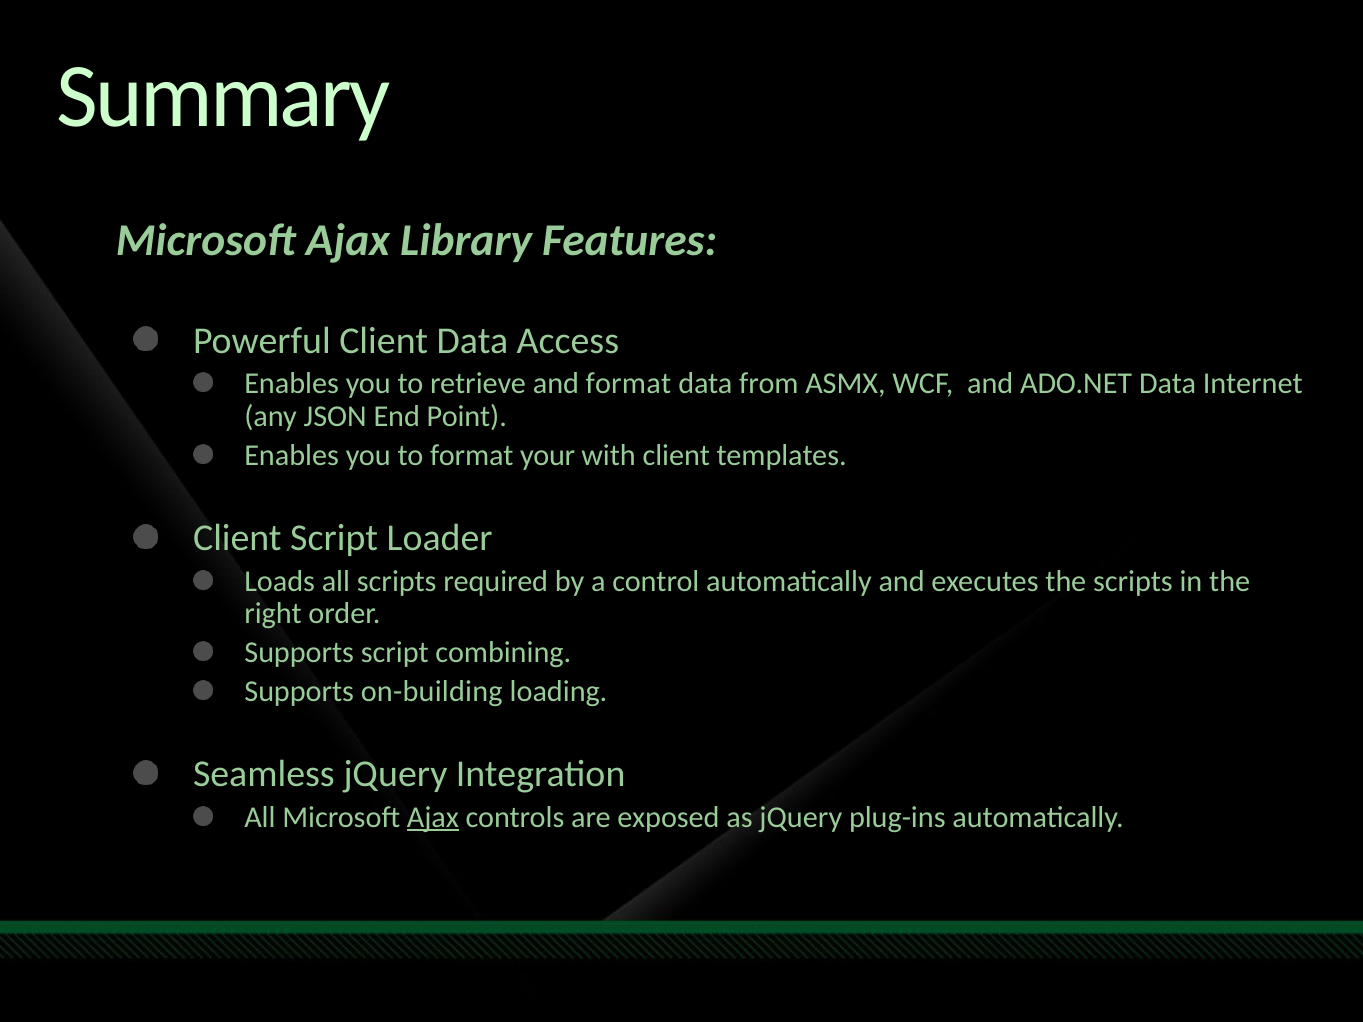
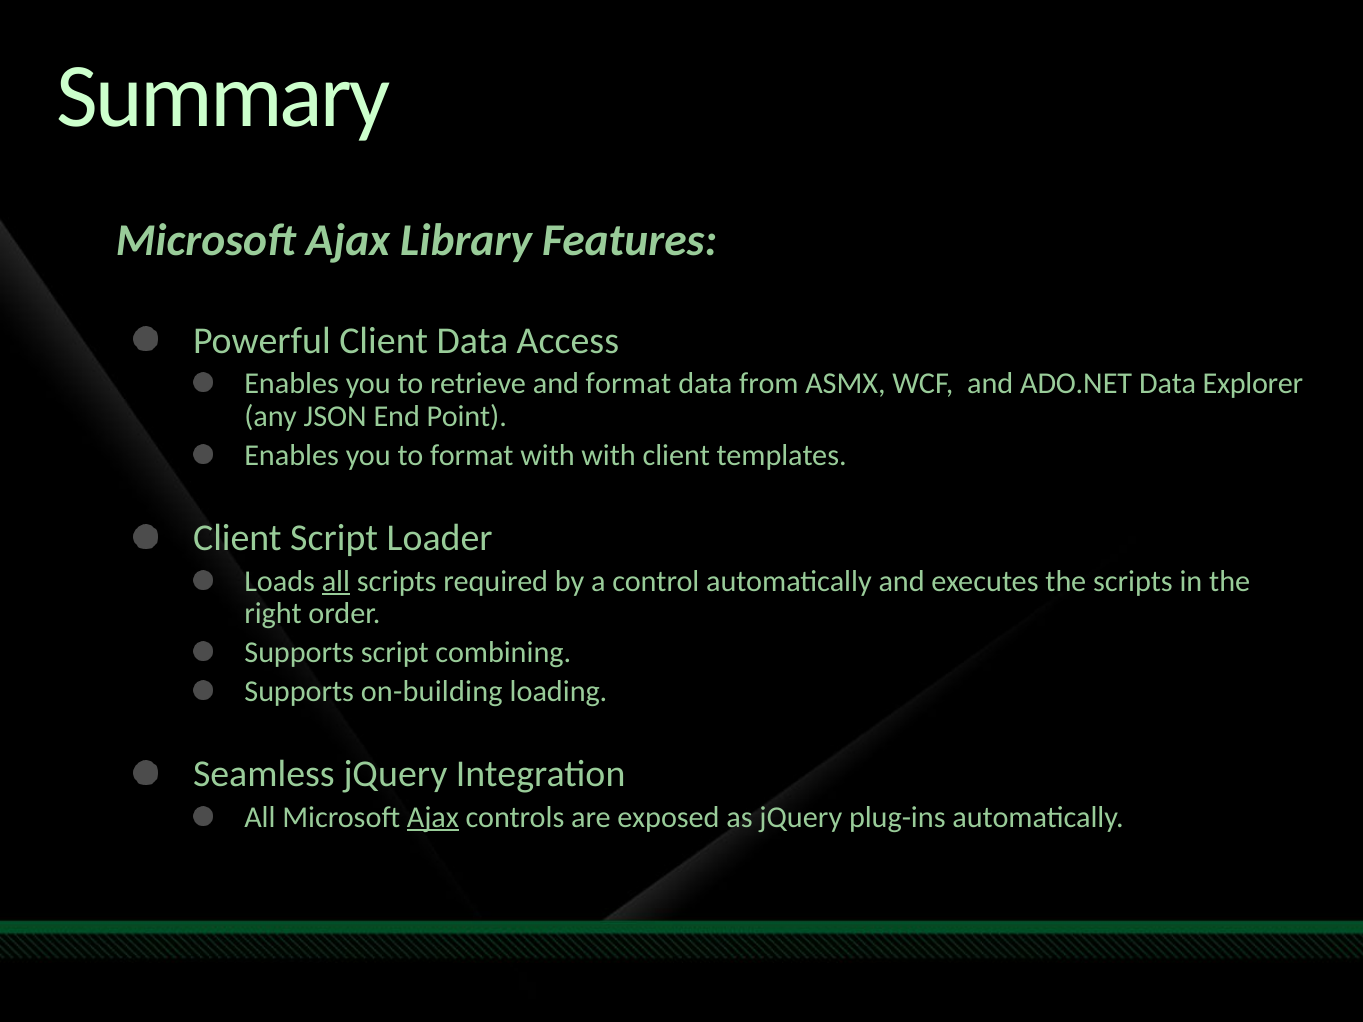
Internet: Internet -> Explorer (1253, 384)
format your: your -> with (548, 455)
all underline: none -> present (336, 581)
